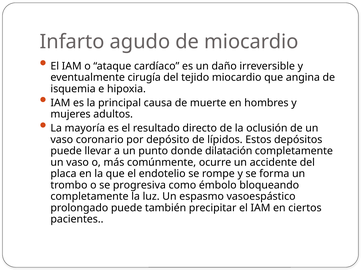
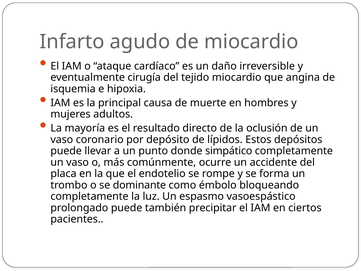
dilatación: dilatación -> simpático (229, 151)
progresiva: progresiva -> dominante (139, 185)
